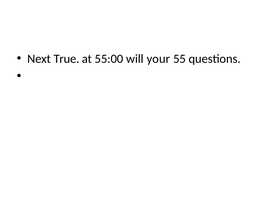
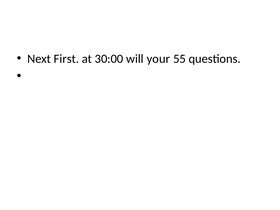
True: True -> First (66, 59)
55:00: 55:00 -> 30:00 (109, 59)
